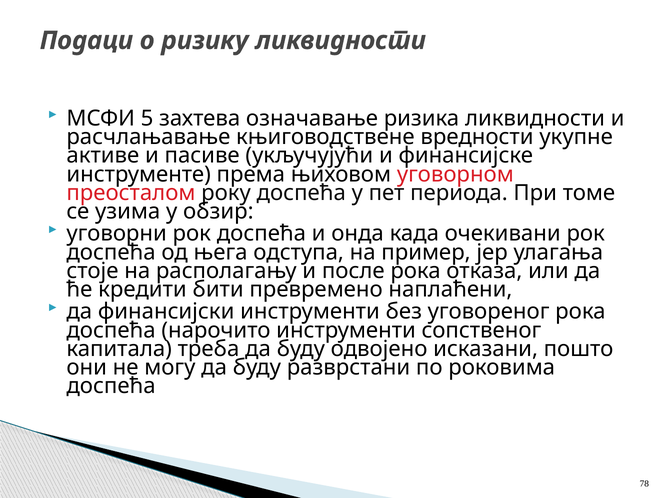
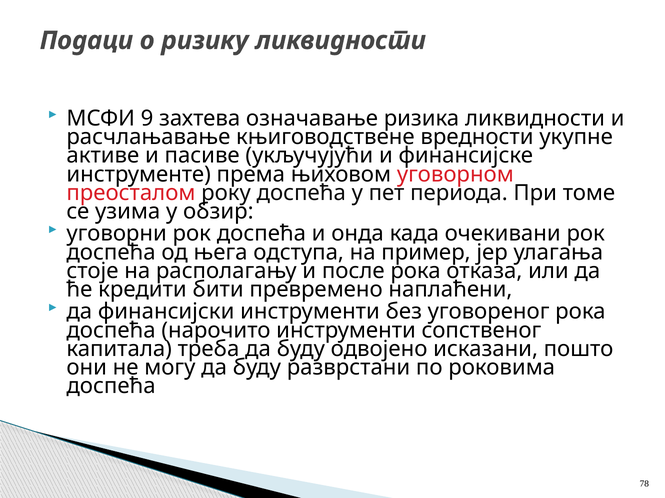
5: 5 -> 9 (147, 119)
